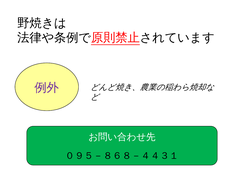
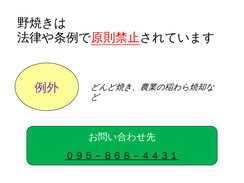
０９５－８６８－４４３１ underline: none -> present (122, 156)
